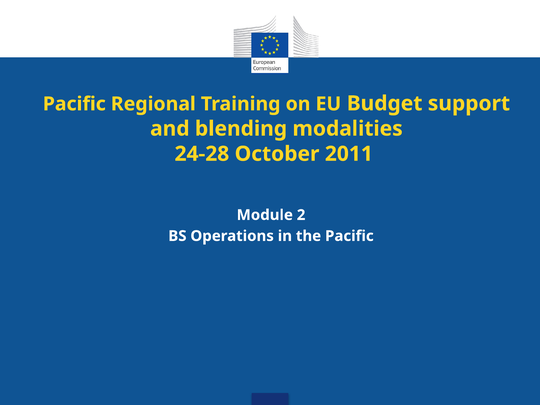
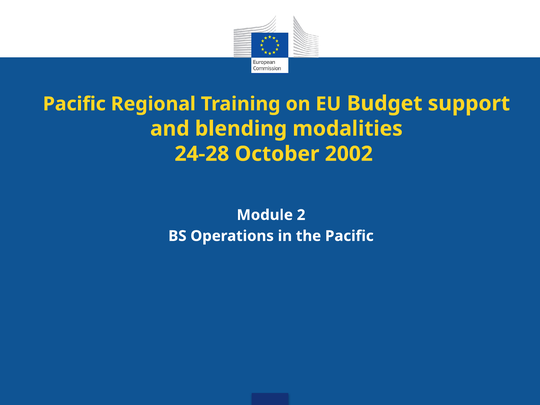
2011: 2011 -> 2002 (349, 154)
